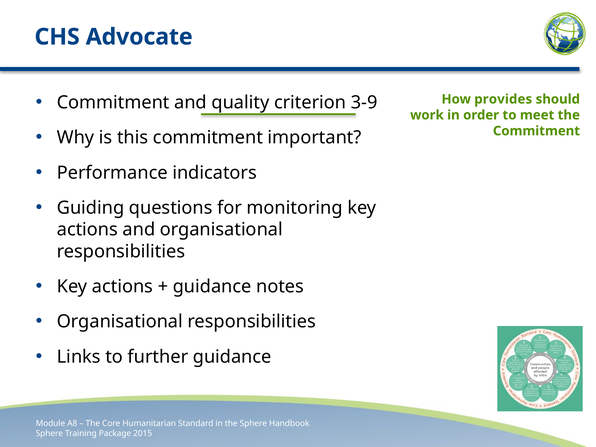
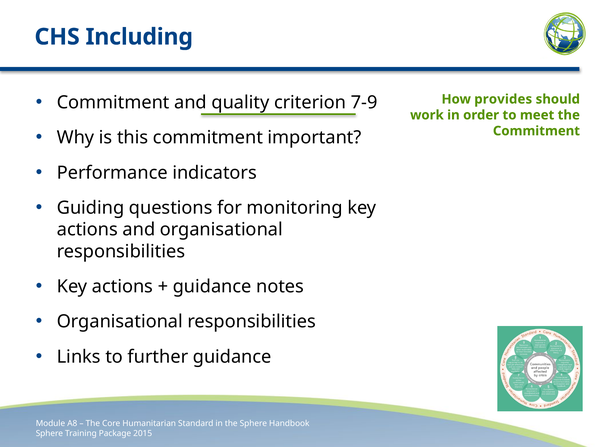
Advocate: Advocate -> Including (139, 37)
3-9: 3-9 -> 7-9 (364, 103)
